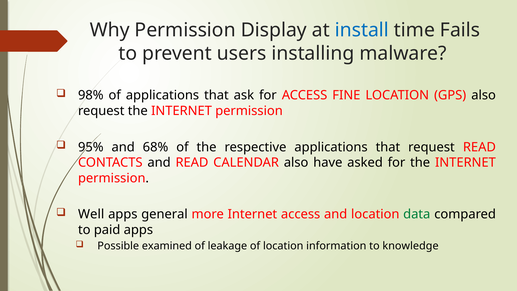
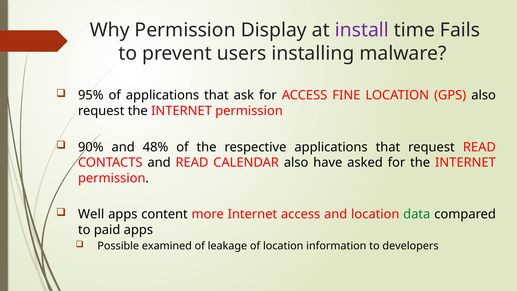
install colour: blue -> purple (362, 30)
98%: 98% -> 95% (91, 95)
95%: 95% -> 90% (91, 147)
68%: 68% -> 48% (155, 147)
general: general -> content (165, 214)
knowledge: knowledge -> developers (411, 246)
